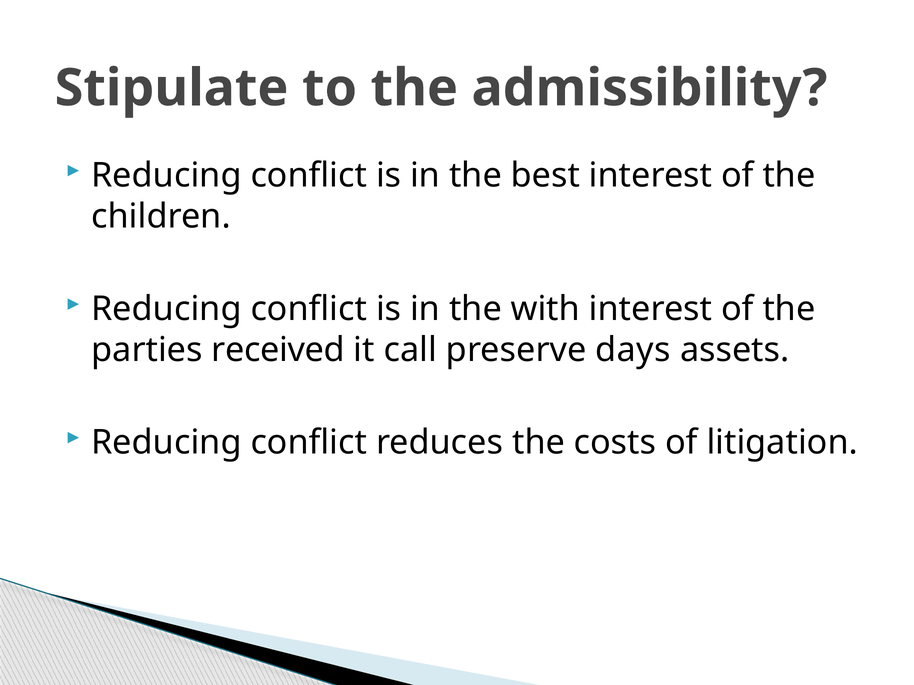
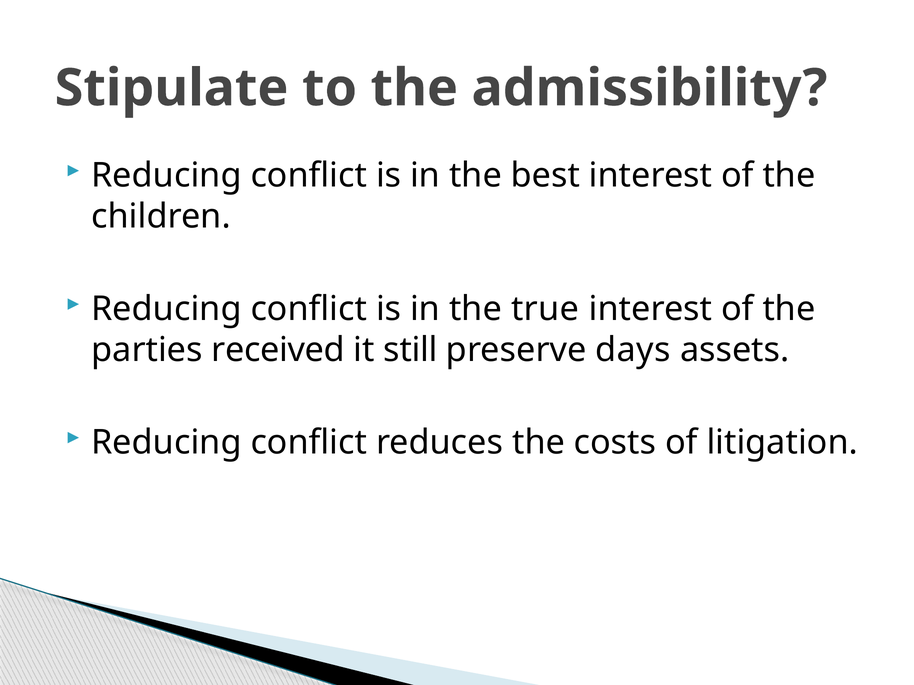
with: with -> true (545, 309)
call: call -> still (410, 350)
